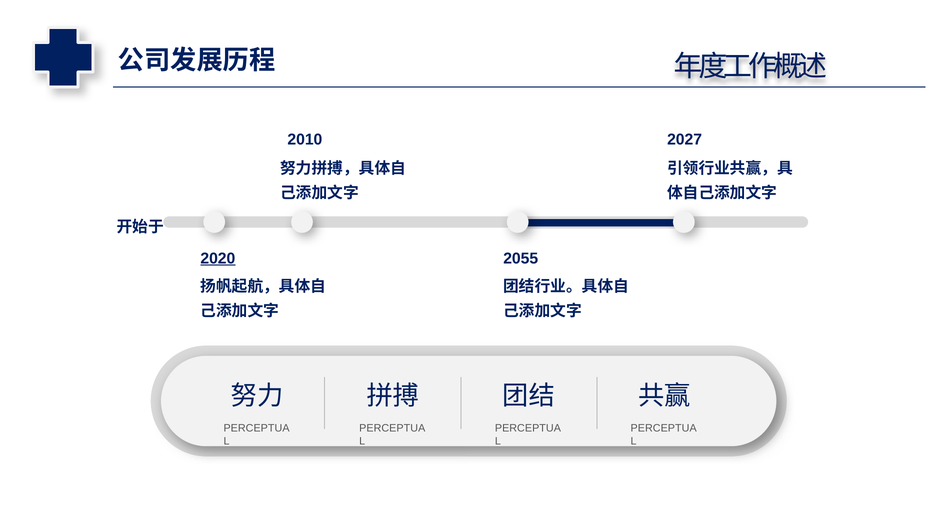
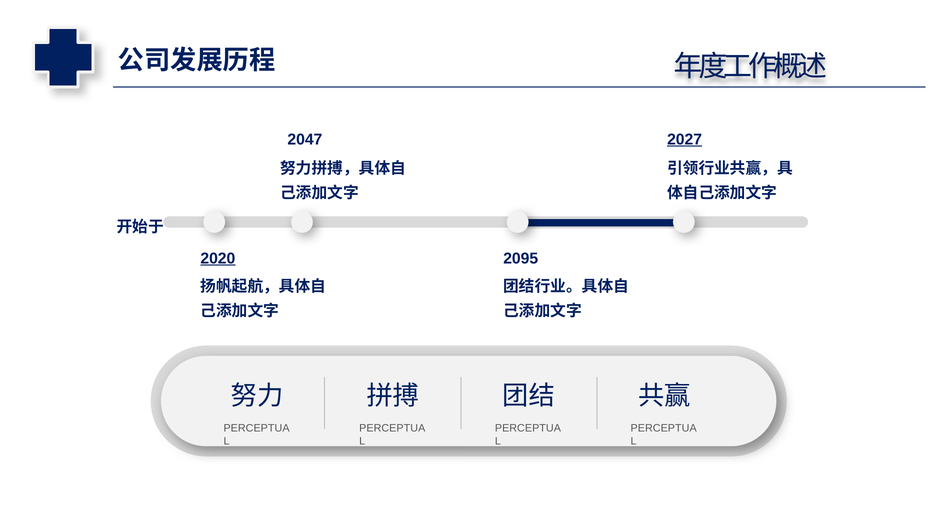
2010: 2010 -> 2047 (305, 139)
2027 underline: none -> present (685, 139)
2055: 2055 -> 2095 (521, 258)
